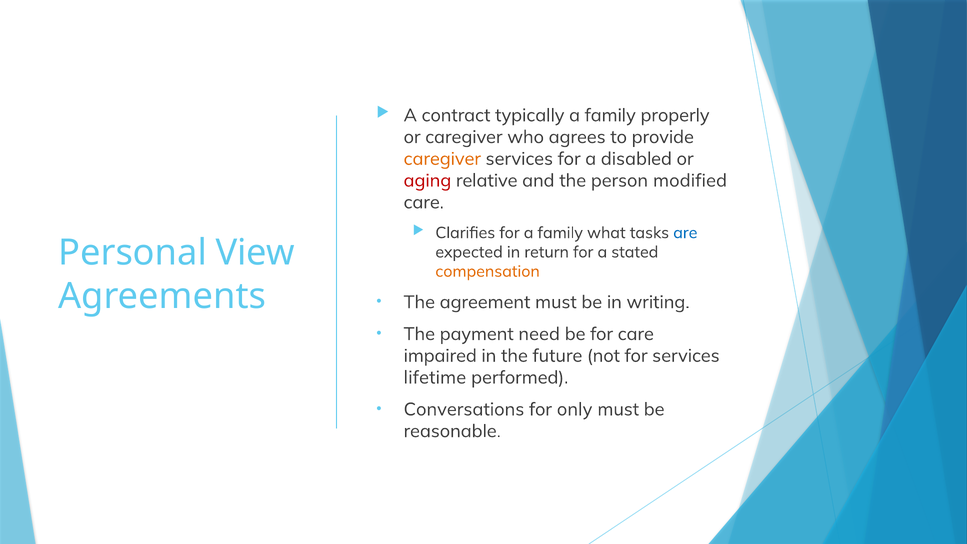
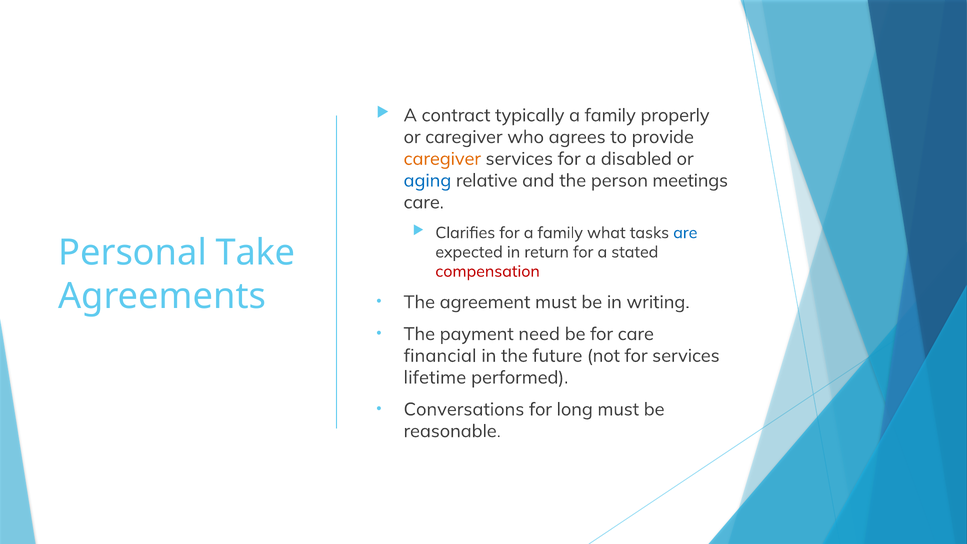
aging colour: red -> blue (427, 181)
modified: modified -> meetings (690, 181)
View: View -> Take (255, 253)
compensation colour: orange -> red (488, 271)
impaired: impaired -> financial (440, 356)
only: only -> long (575, 409)
